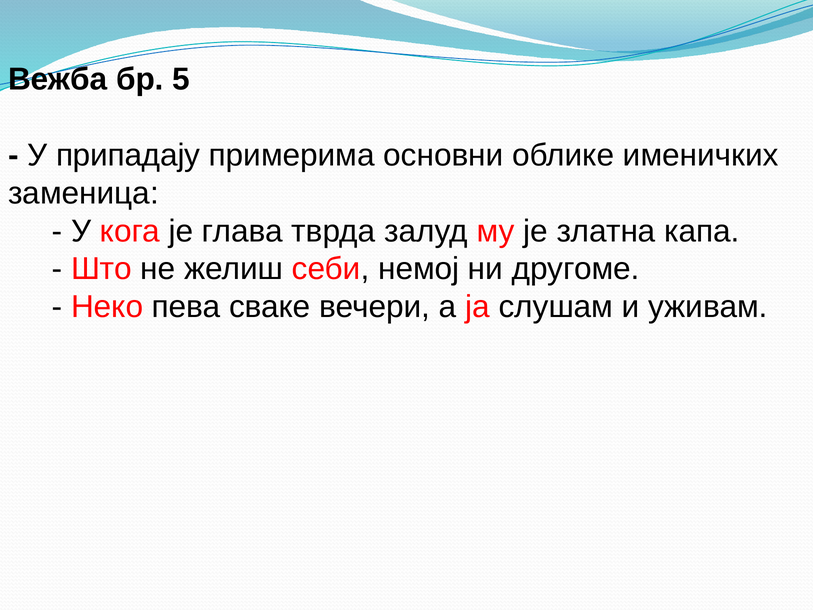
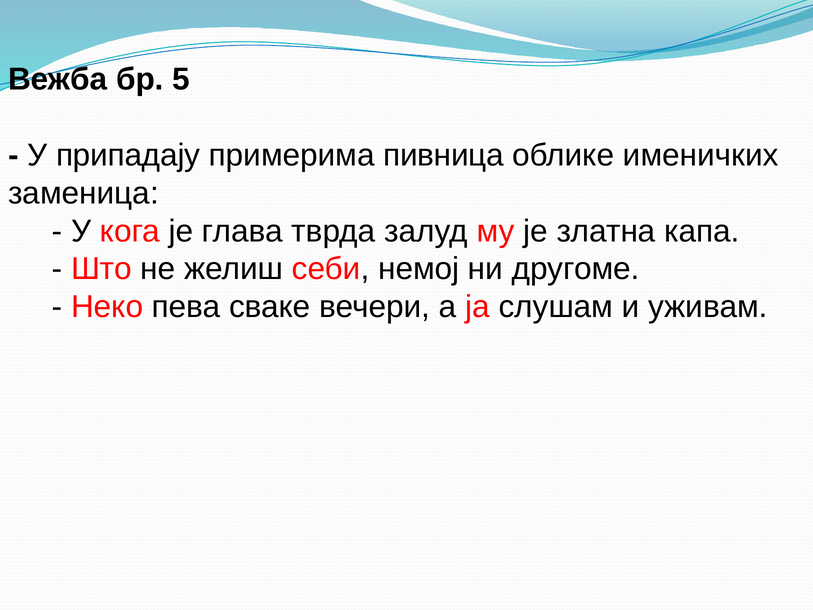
основни: основни -> пивница (444, 155)
